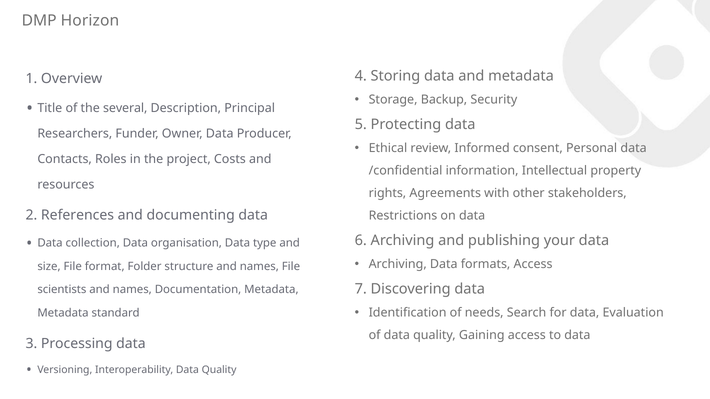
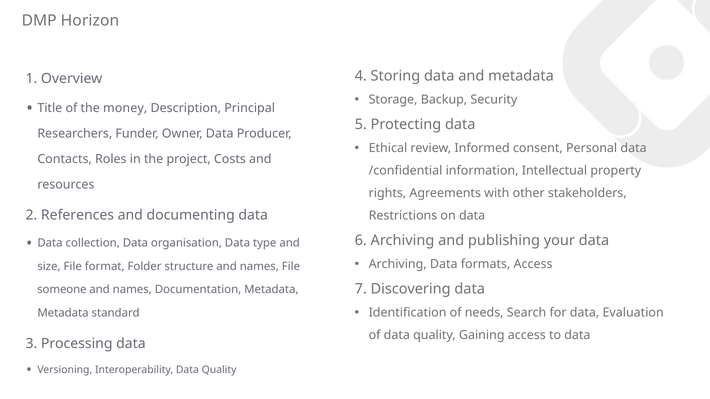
several: several -> money (125, 108)
scientists: scientists -> someone (62, 290)
